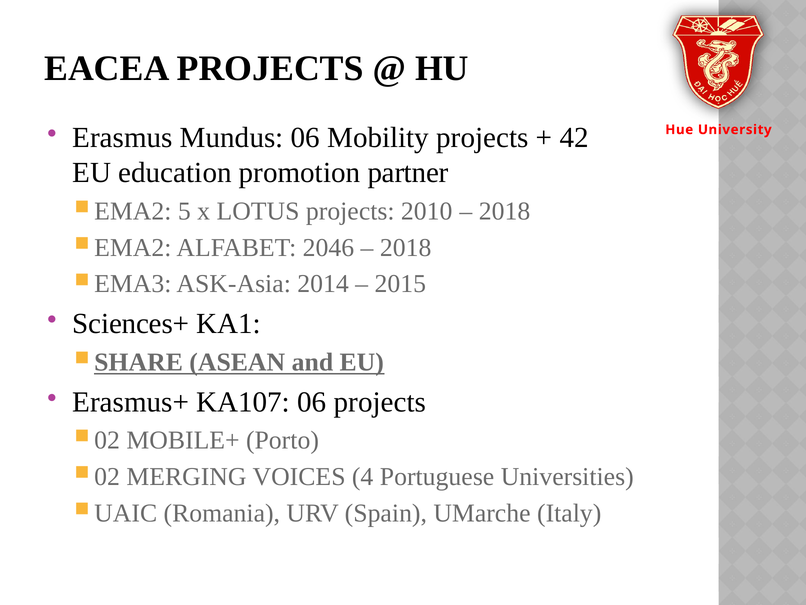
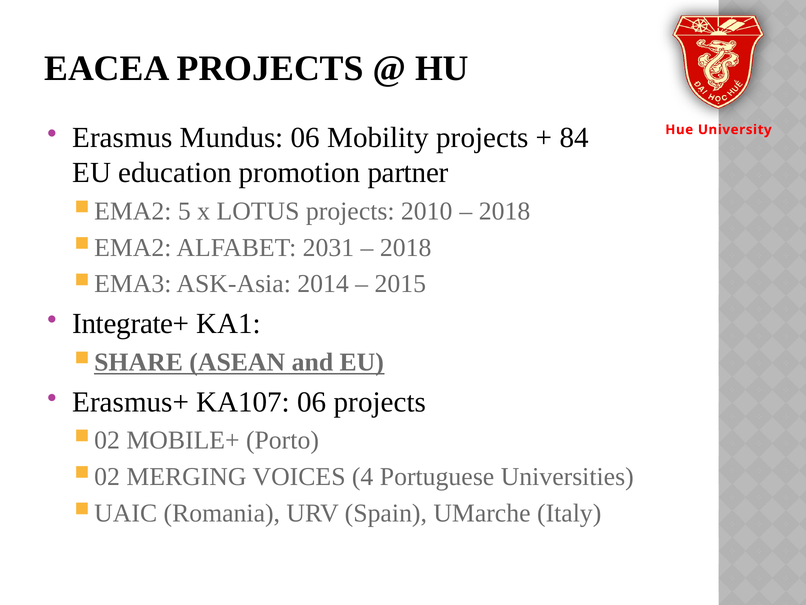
42: 42 -> 84 (574, 138)
2046: 2046 -> 2031 (328, 247)
Sciences+: Sciences+ -> Integrate+ (131, 324)
